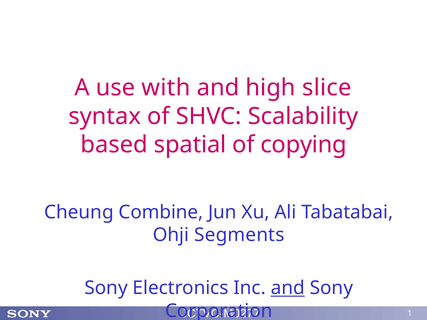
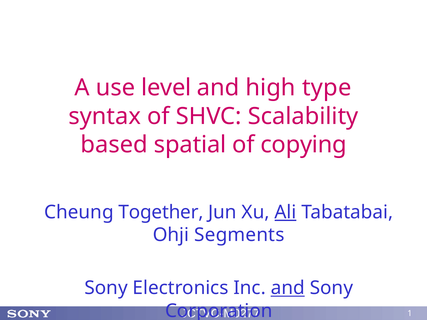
with: with -> level (166, 88)
slice: slice -> type (327, 88)
Combine: Combine -> Together (161, 212)
Ali underline: none -> present (285, 212)
